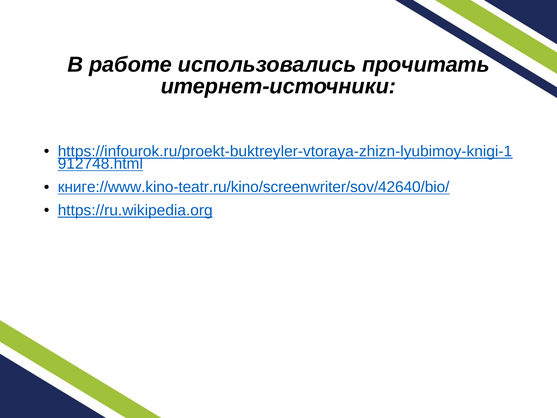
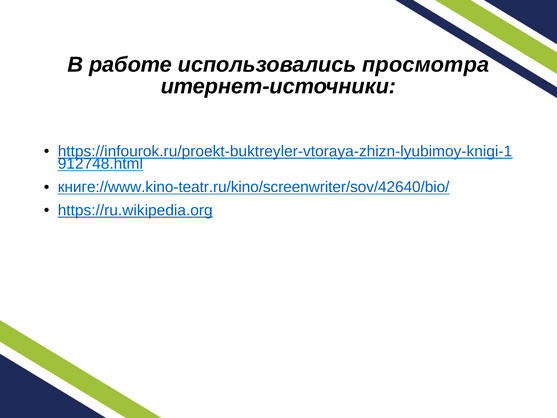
прочитать: прочитать -> просмотра (426, 64)
